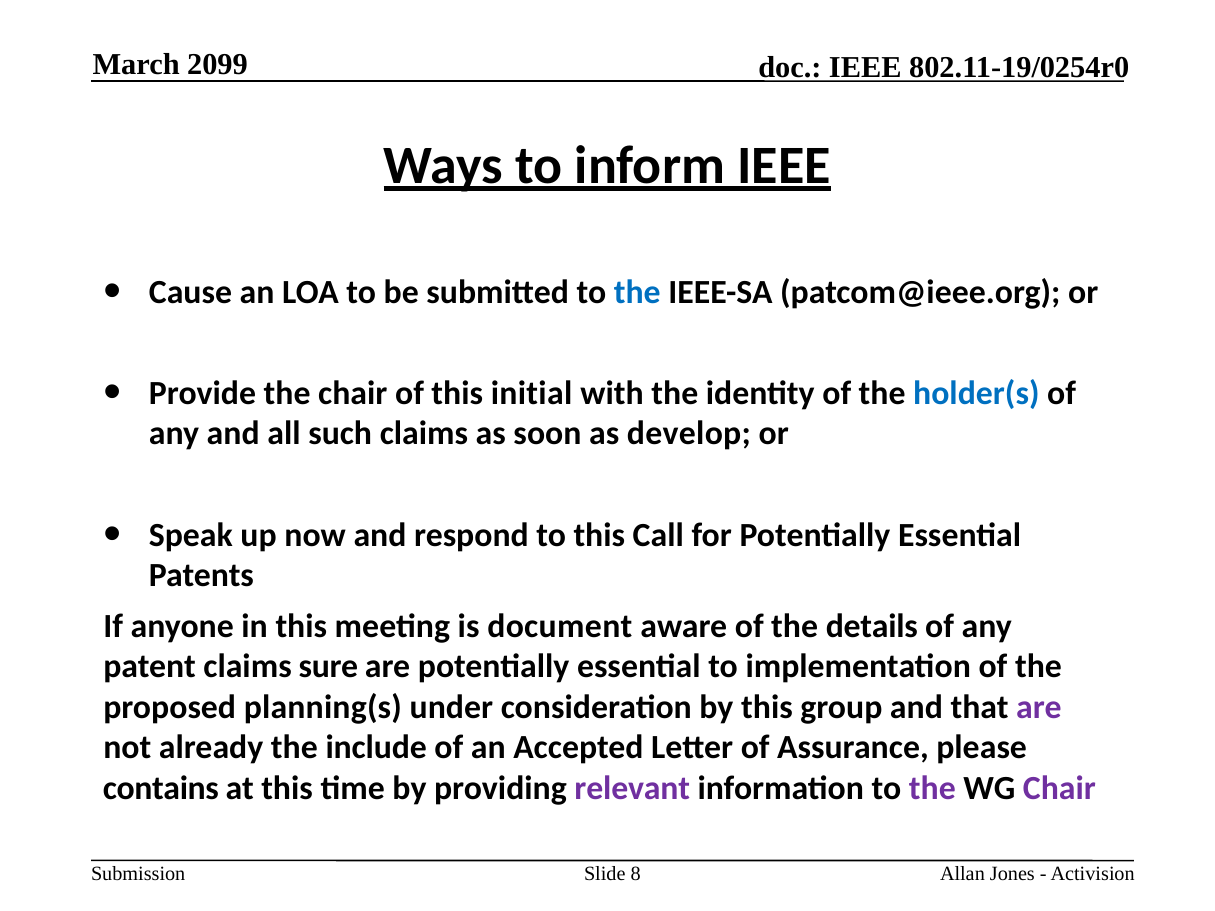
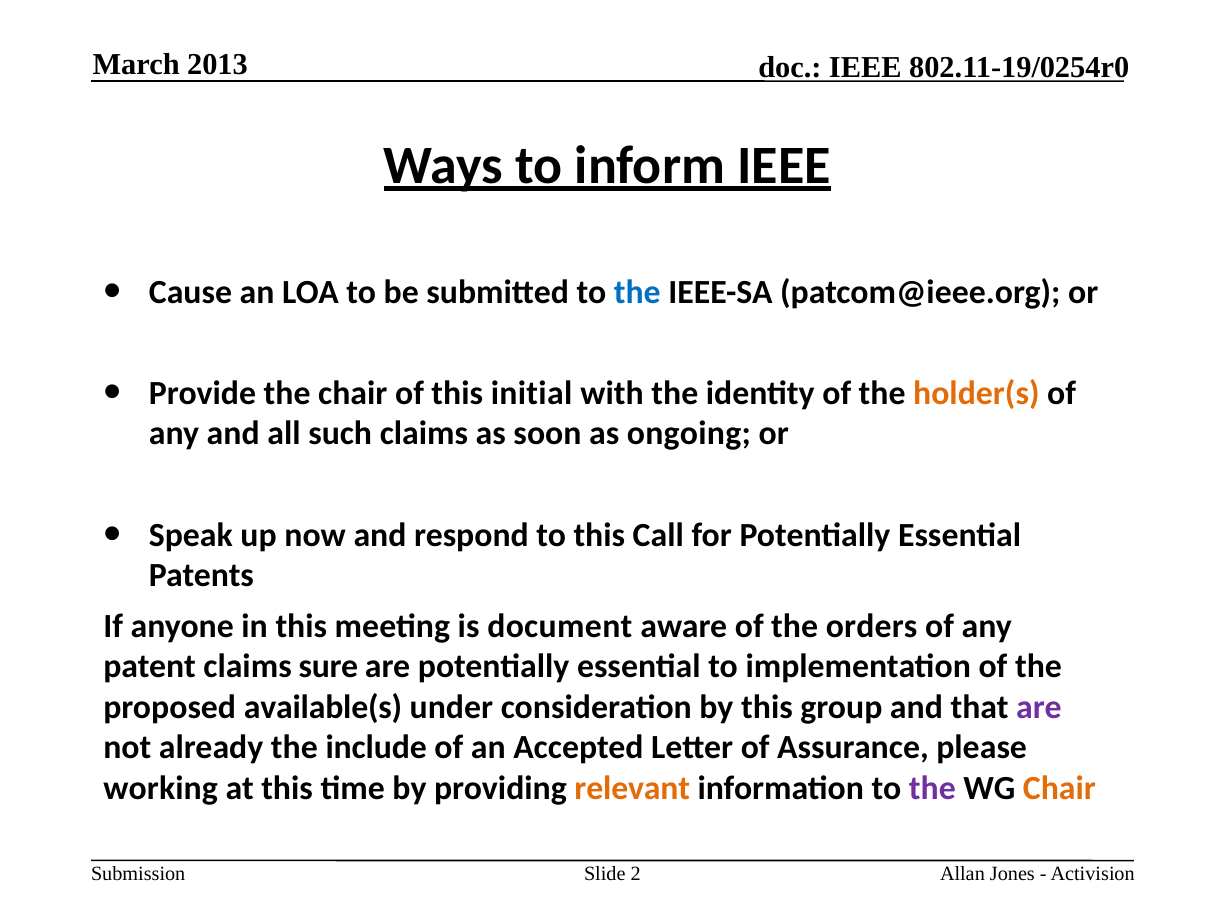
2099: 2099 -> 2013 (217, 64)
holder(s colour: blue -> orange (976, 393)
develop: develop -> ongoing (689, 434)
details: details -> orders (872, 626)
planning(s: planning(s -> available(s (323, 707)
contains: contains -> working (161, 788)
relevant colour: purple -> orange (632, 788)
Chair colour: purple -> orange (1059, 788)
8: 8 -> 2 (636, 874)
